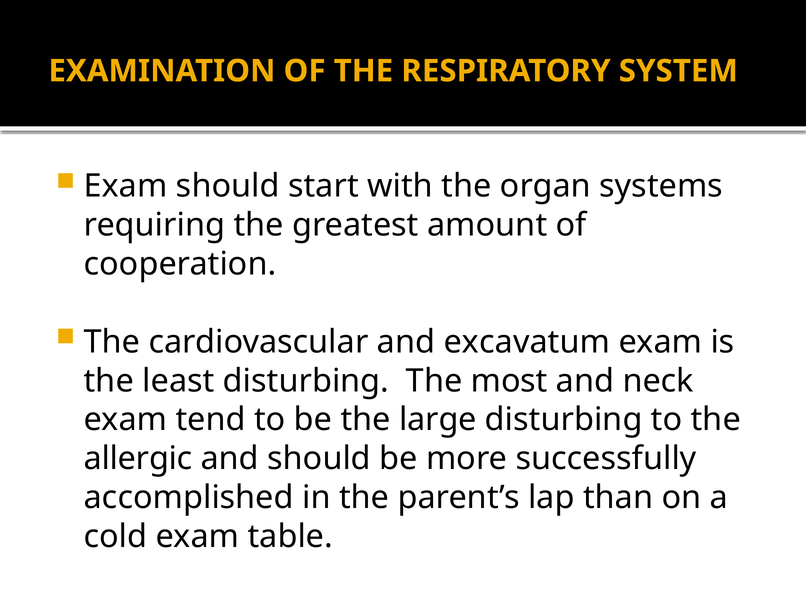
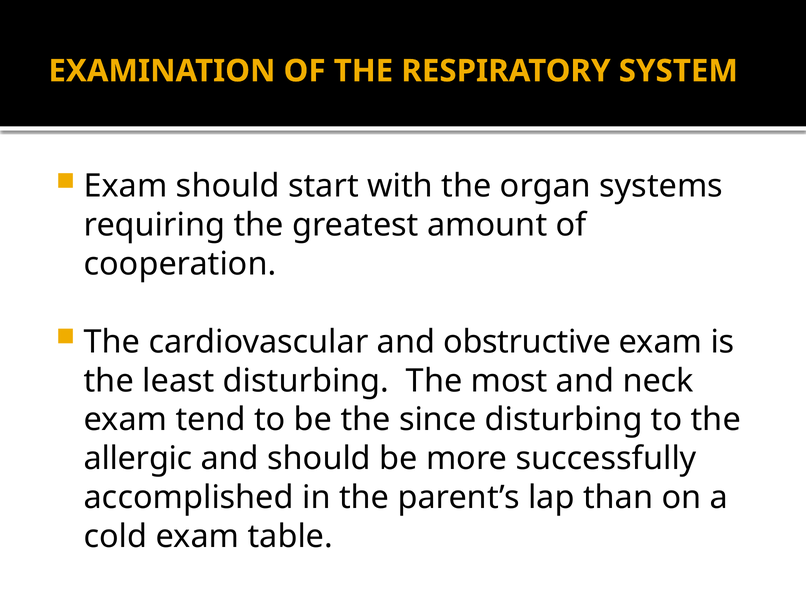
excavatum: excavatum -> obstructive (527, 342)
large: large -> since (438, 420)
